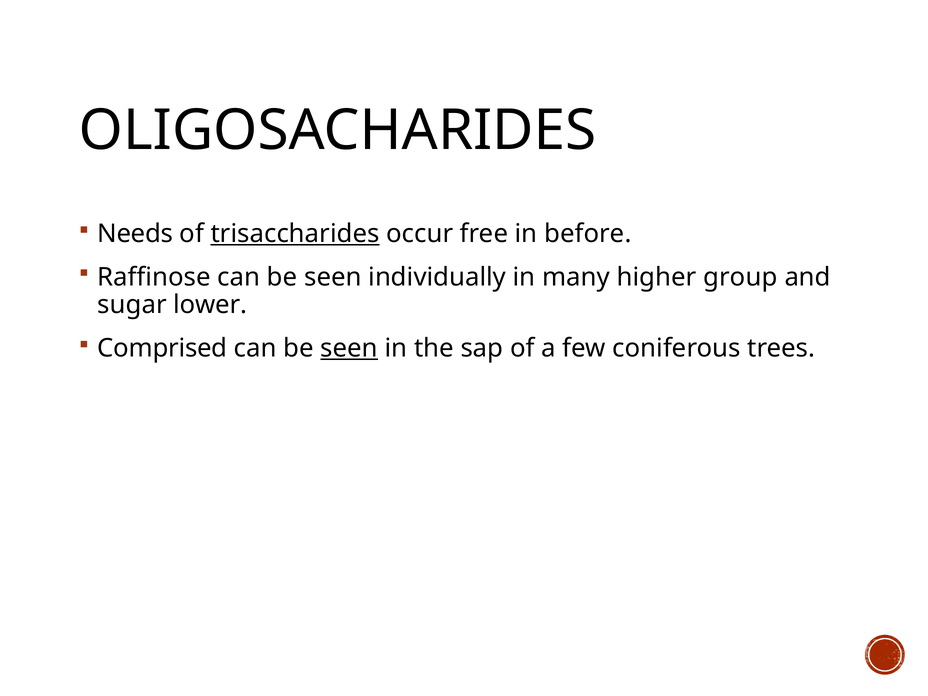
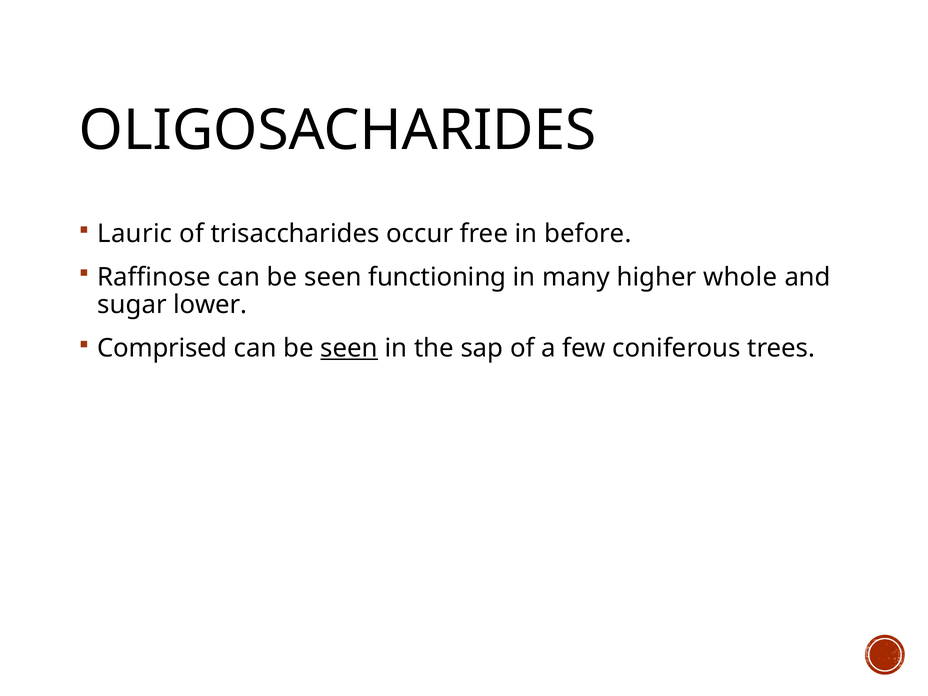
Needs: Needs -> Lauric (135, 234)
trisaccharides underline: present -> none (295, 234)
individually: individually -> functioning (437, 277)
group: group -> whole (740, 277)
